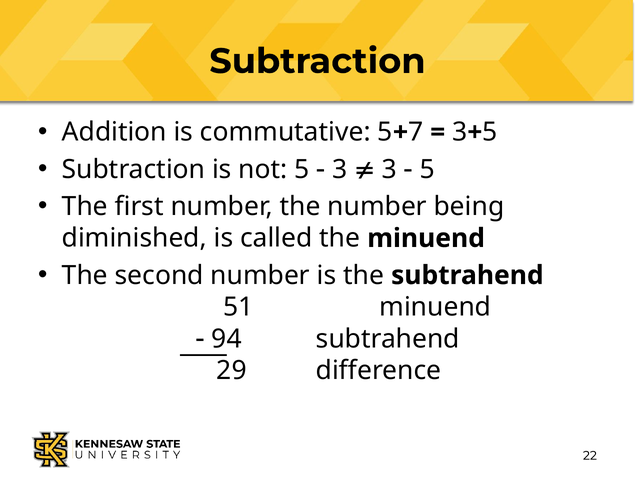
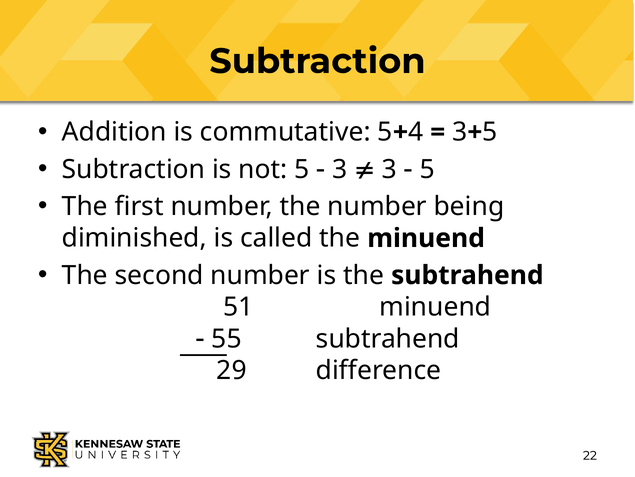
7: 7 -> 4 (416, 132)
94: 94 -> 55 (227, 338)
